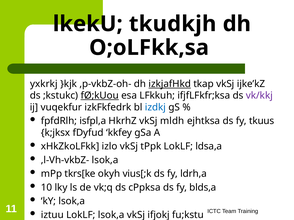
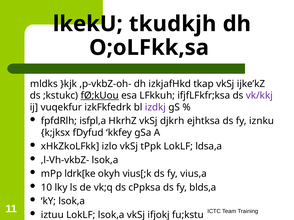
yxkrkj: yxkrkj -> mldks (44, 84)
izkjafHkd underline: present -> none (170, 84)
izdkj colour: blue -> purple (155, 108)
mldh: mldh -> djkrh (172, 121)
tkuus: tkuus -> iznku (262, 121)
tkrs[ke: tkrs[ke -> ldrk[ke (80, 174)
ldrh,a: ldrh,a -> vius,a (194, 174)
